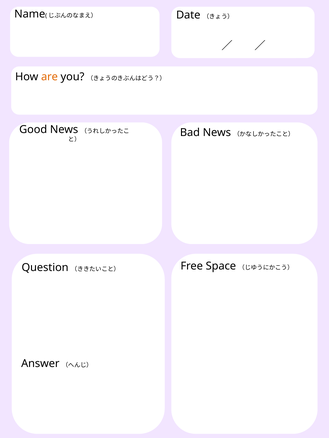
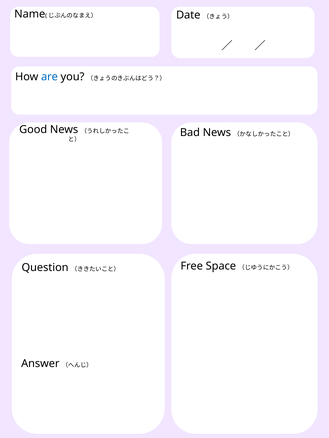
are colour: orange -> blue (49, 77)
